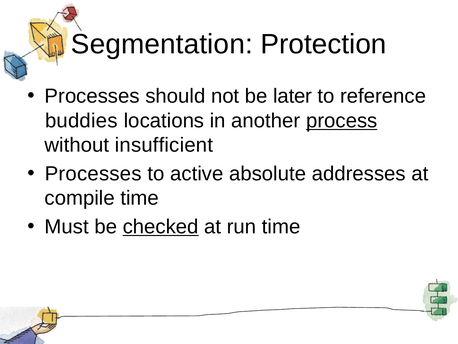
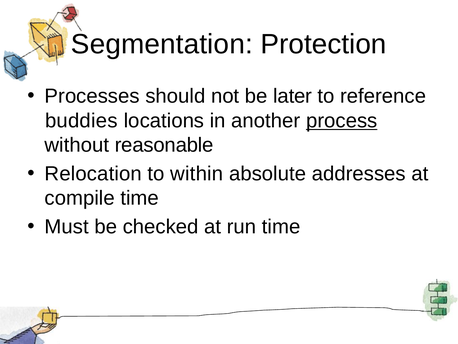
insufficient: insufficient -> reasonable (164, 145)
Processes: Processes -> Relocation (93, 173)
active: active -> within (197, 173)
checked underline: present -> none (161, 226)
